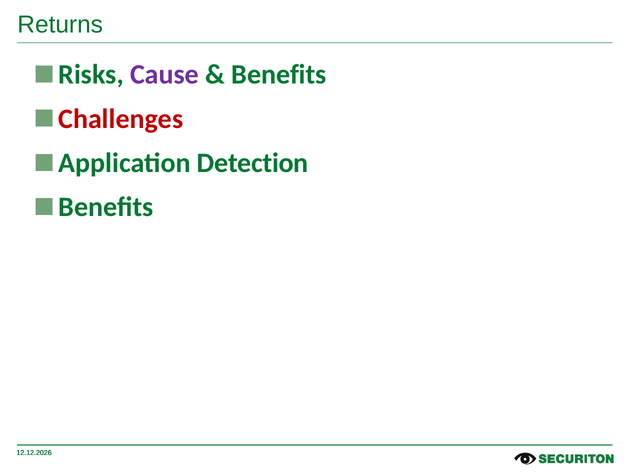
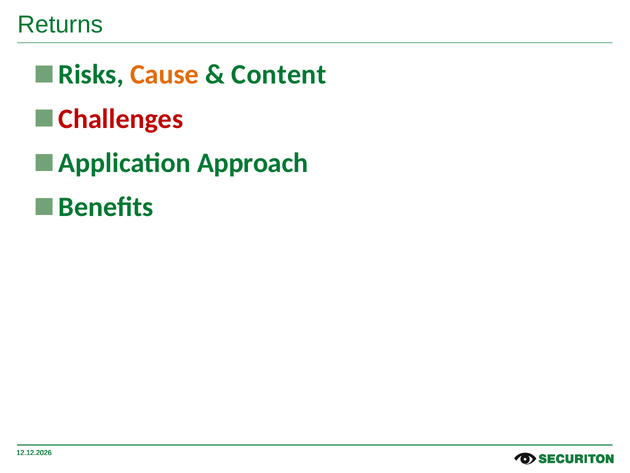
Cause colour: purple -> orange (165, 75)
Benefits: Benefits -> Content (279, 75)
Detection: Detection -> Approach (253, 163)
